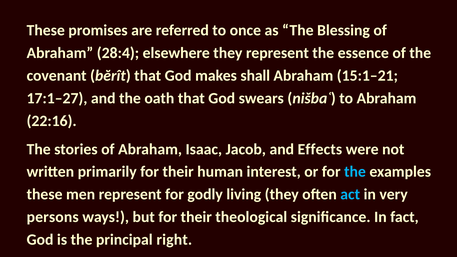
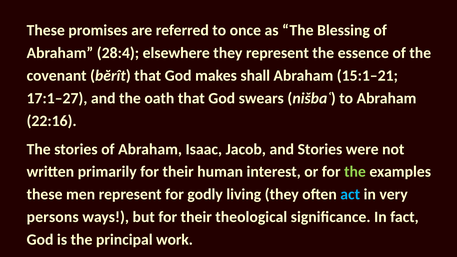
and Effects: Effects -> Stories (320, 149)
the colour: light blue -> light green (355, 172)
right: right -> work (174, 240)
